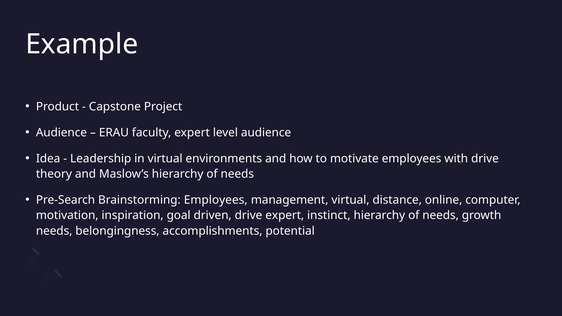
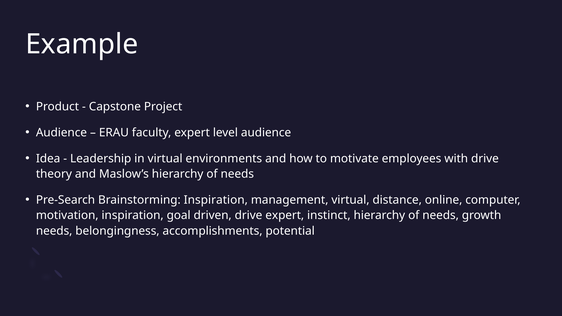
Brainstorming Employees: Employees -> Inspiration (216, 200)
